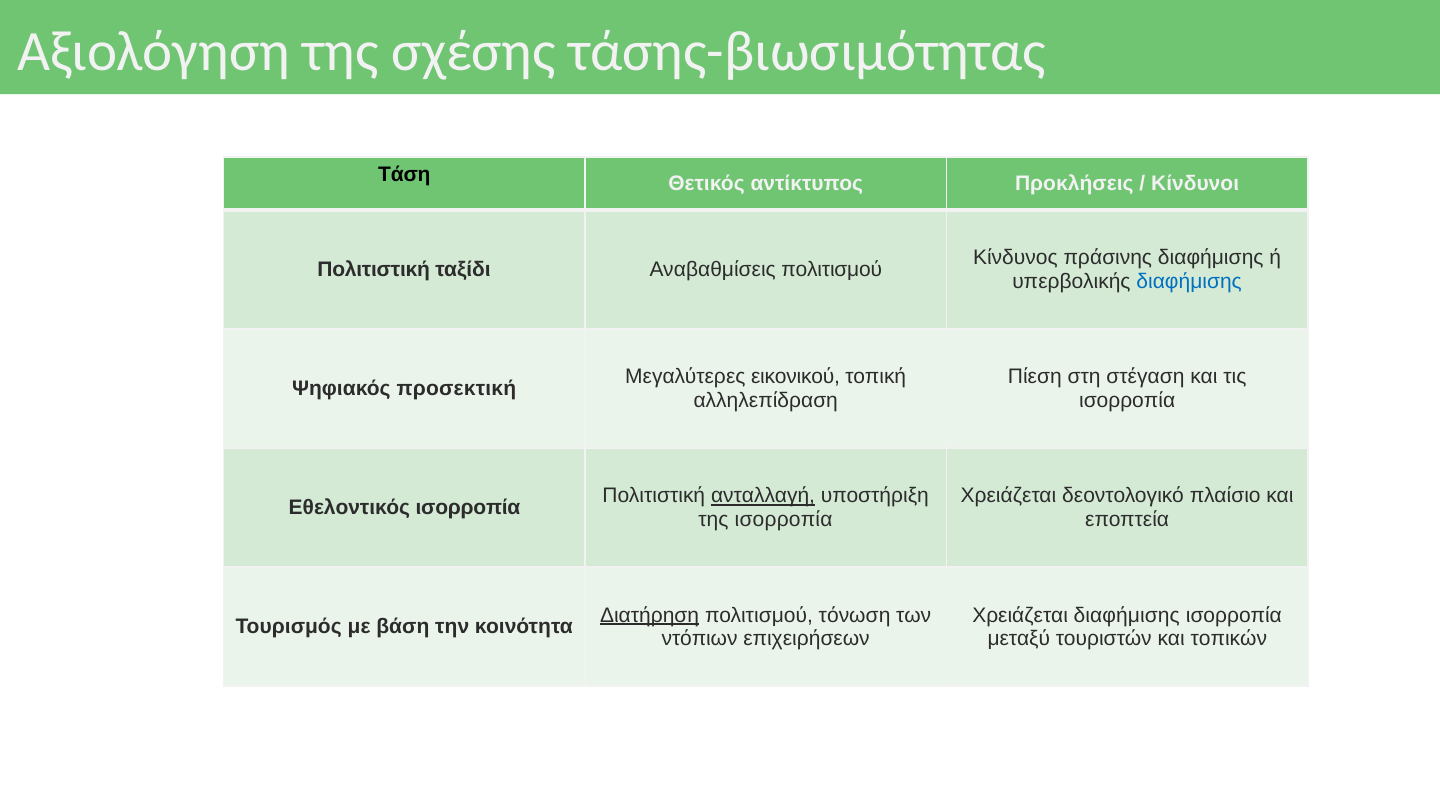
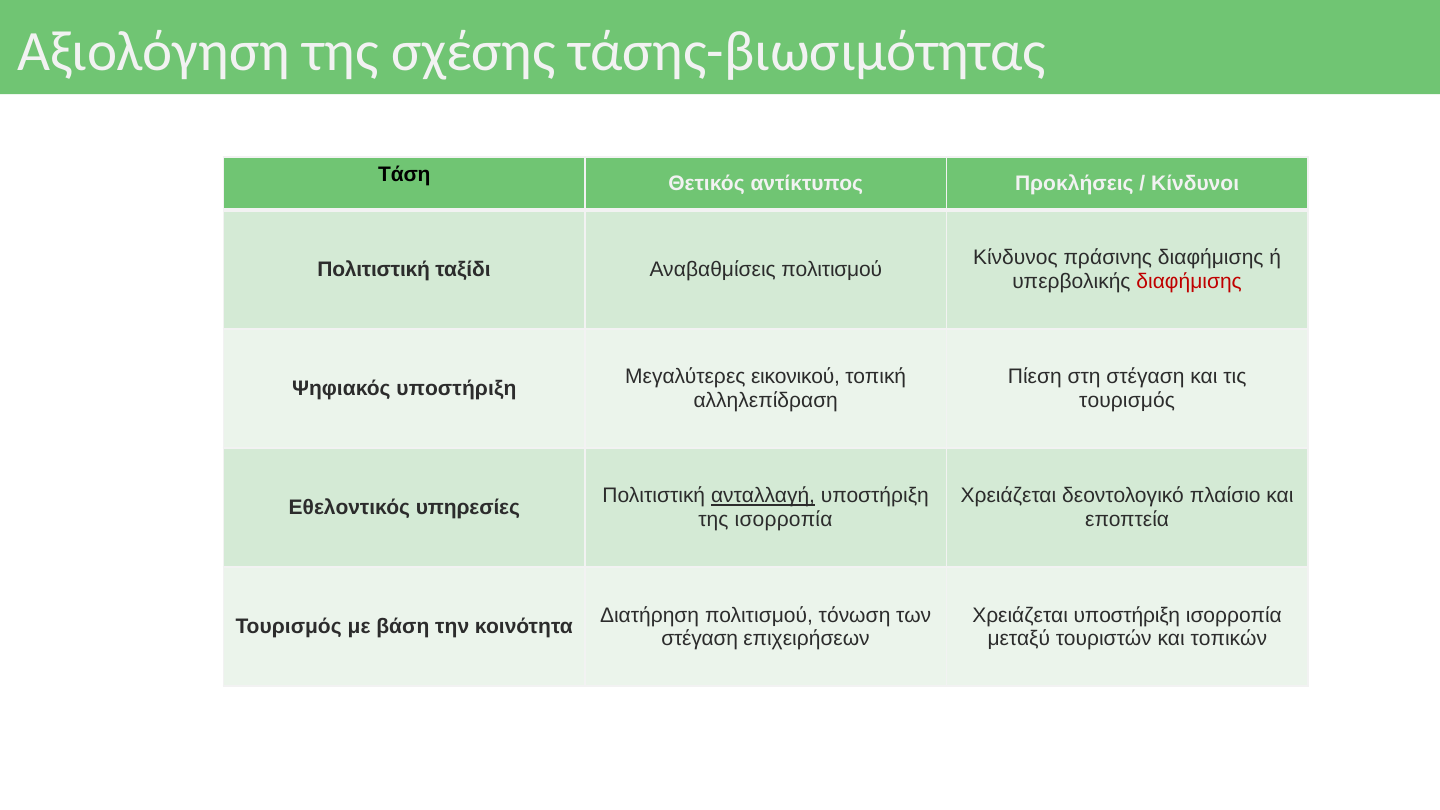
διαφήμισης colour: blue -> red (1189, 282)
Ψηφιακός προσεκτική: προσεκτική -> υποστήριξη (456, 389)
ισορροπία: ισορροπία -> τουρισμός (1127, 401)
Εθελοντικός ισορροπία: ισορροπία -> υπηρεσίες (468, 508)
Διατήρηση underline: present -> none (650, 615)
Χρειάζεται διαφήμισης: διαφήμισης -> υποστήριξη (1127, 615)
ντόπιων: ντόπιων -> στέγαση (700, 639)
